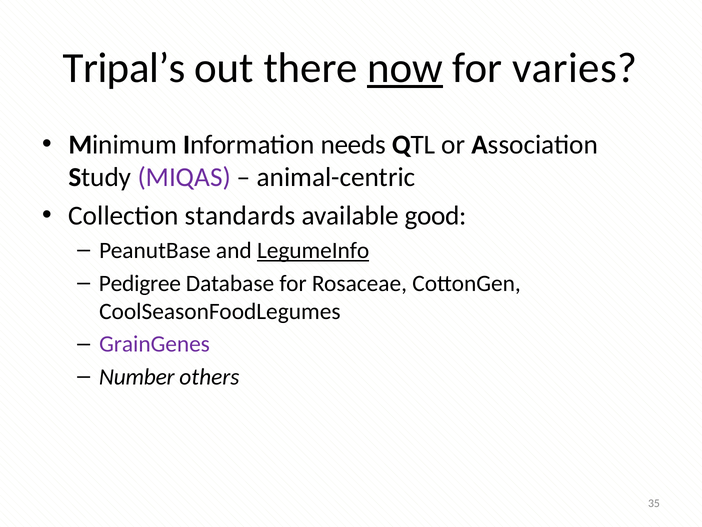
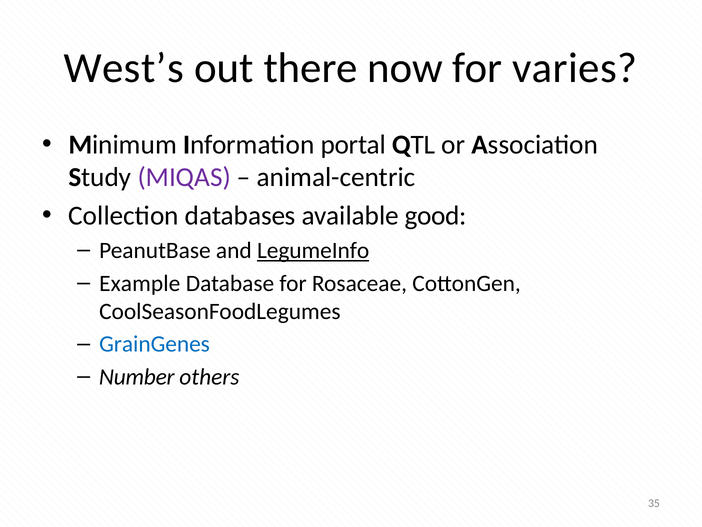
Tripal’s: Tripal’s -> West’s (124, 68)
now underline: present -> none (405, 68)
needs: needs -> portal (353, 145)
standards: standards -> databases (240, 215)
Pedigree: Pedigree -> Example (140, 283)
GrainGenes colour: purple -> blue (155, 344)
